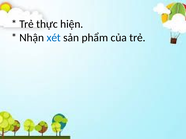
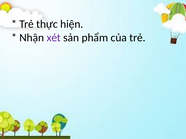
xét colour: blue -> purple (54, 38)
